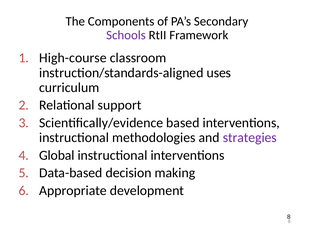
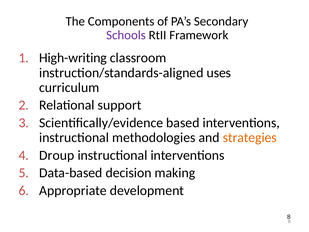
High-course: High-course -> High-writing (73, 58)
strategies colour: purple -> orange (250, 138)
Global: Global -> Droup (57, 155)
